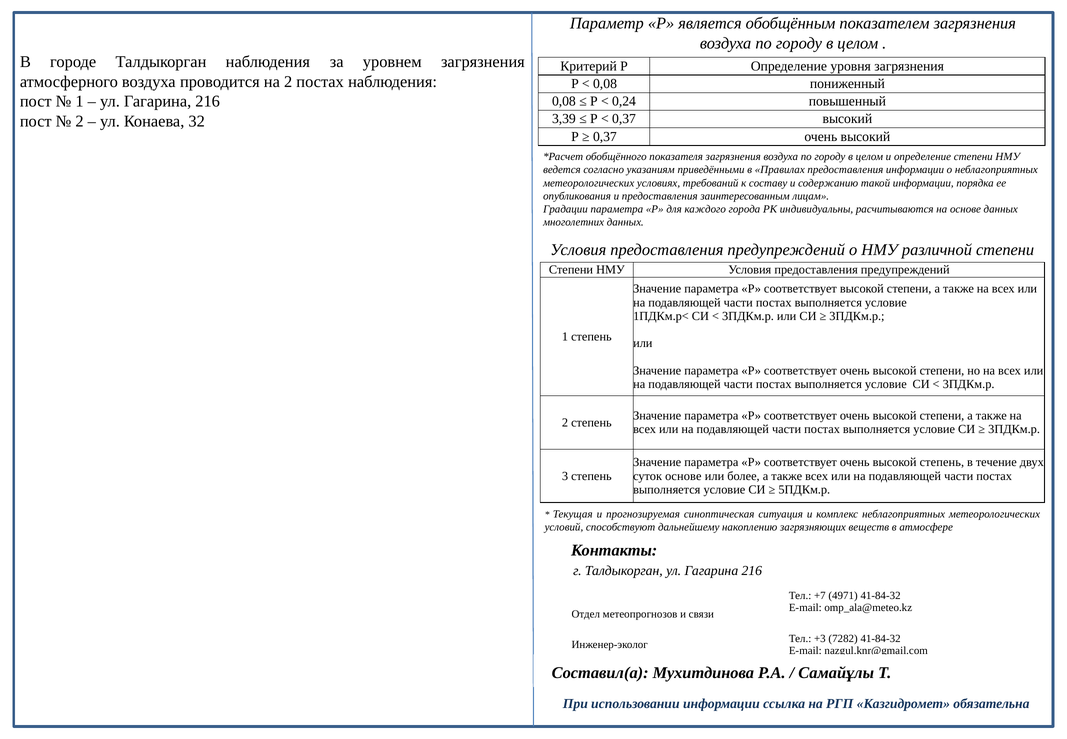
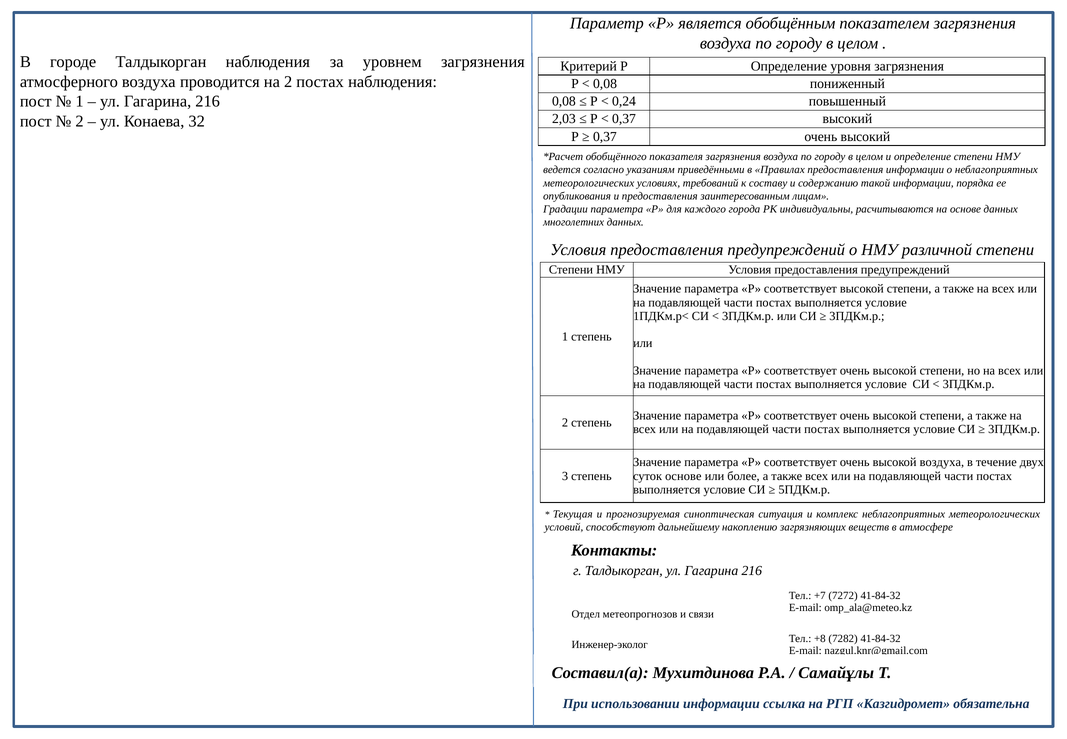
3,39: 3,39 -> 2,03 (564, 119)
высокой степень: степень -> воздуха (942, 462)
4971: 4971 -> 7272 (843, 595)
+3: +3 -> +8 (820, 638)
